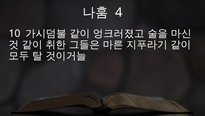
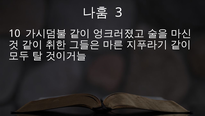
4: 4 -> 3 (119, 12)
